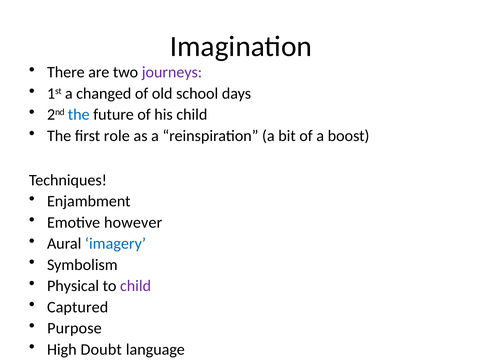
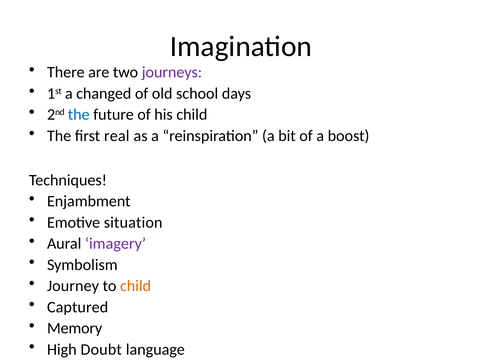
role: role -> real (117, 136)
however: however -> situation (133, 223)
imagery colour: blue -> purple (115, 244)
Physical: Physical -> Journey (73, 286)
child colour: purple -> orange (136, 286)
Purpose: Purpose -> Memory (75, 329)
